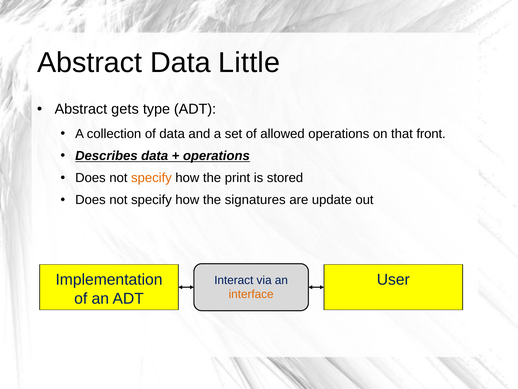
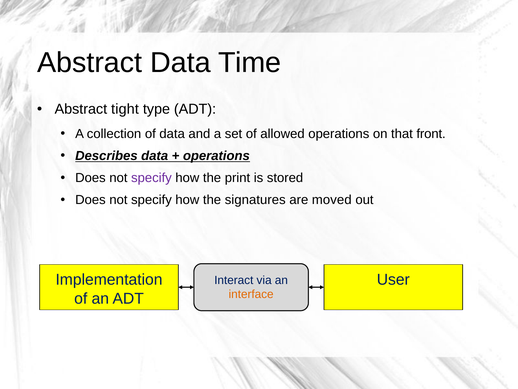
Little: Little -> Time (250, 63)
gets: gets -> tight (125, 109)
specify colour: orange -> purple (151, 178)
update: update -> moved (332, 200)
